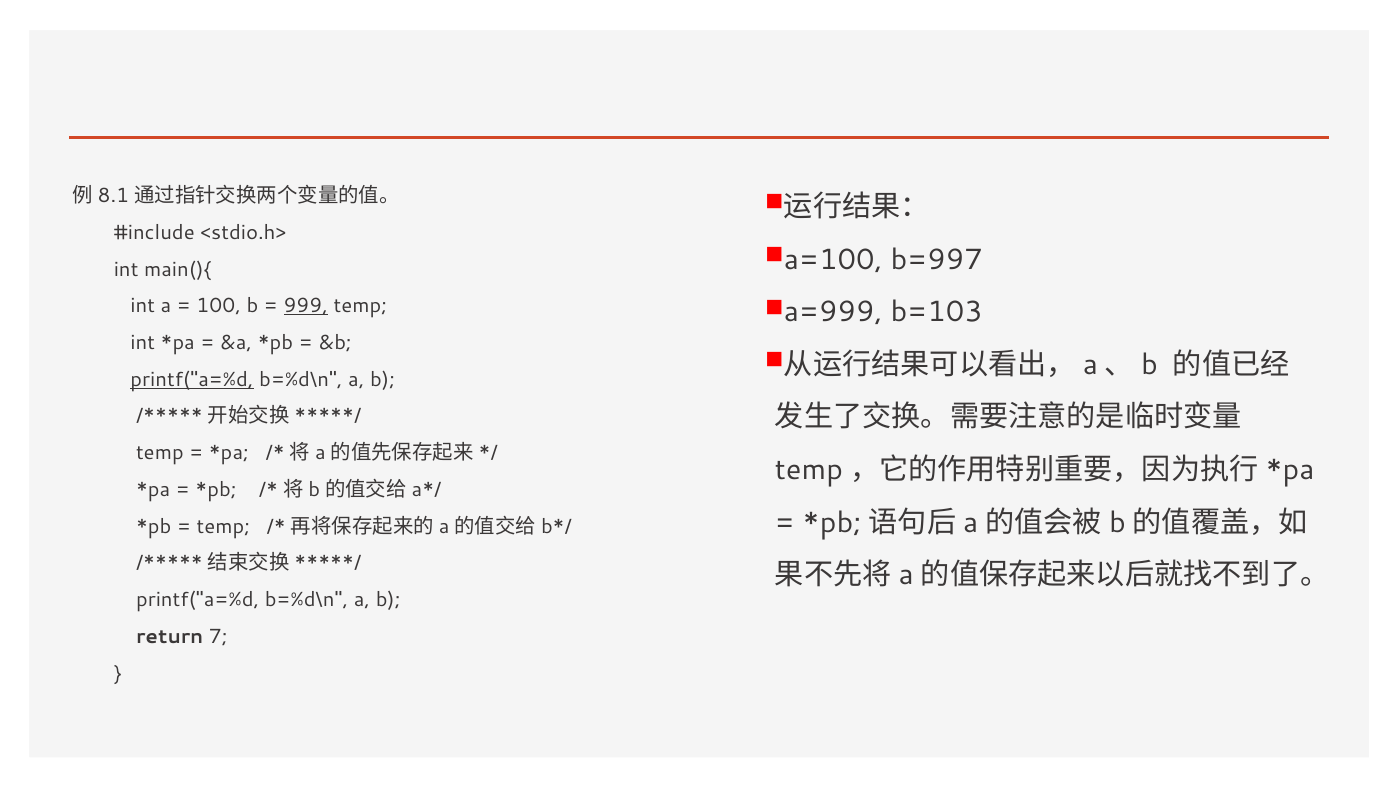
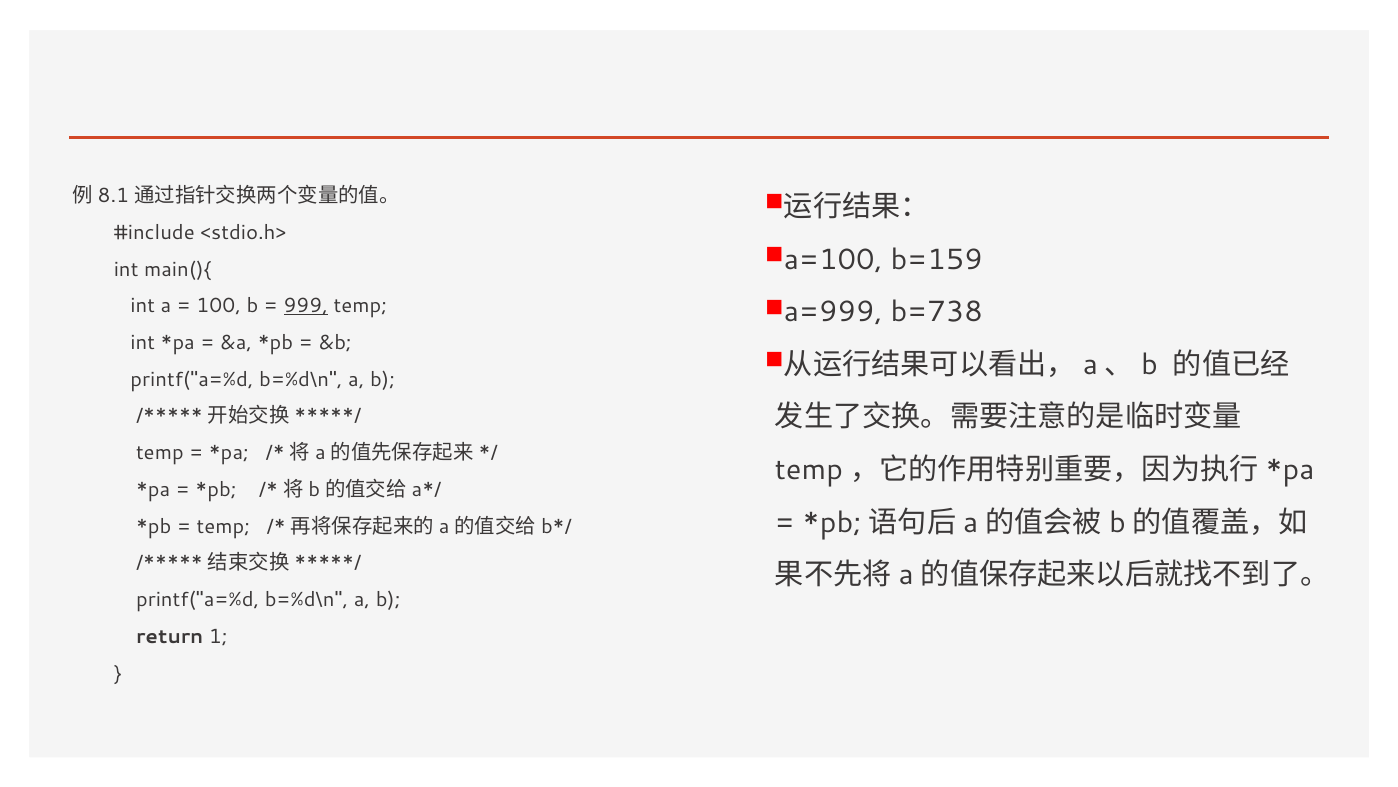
b=997: b=997 -> b=159 (937, 259)
b=103: b=103 -> b=738 (937, 312)
printf("a=%d underline: present -> none (192, 379)
7: 7 -> 1 (218, 636)
